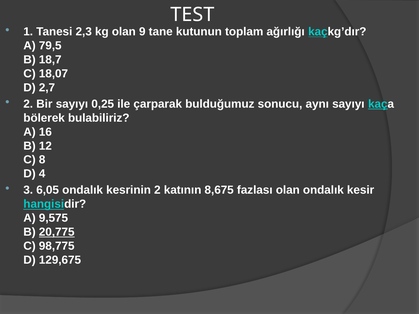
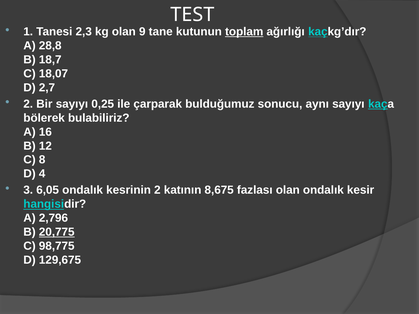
toplam underline: none -> present (244, 32)
79,5: 79,5 -> 28,8 (50, 46)
9,575: 9,575 -> 2,796 (53, 218)
